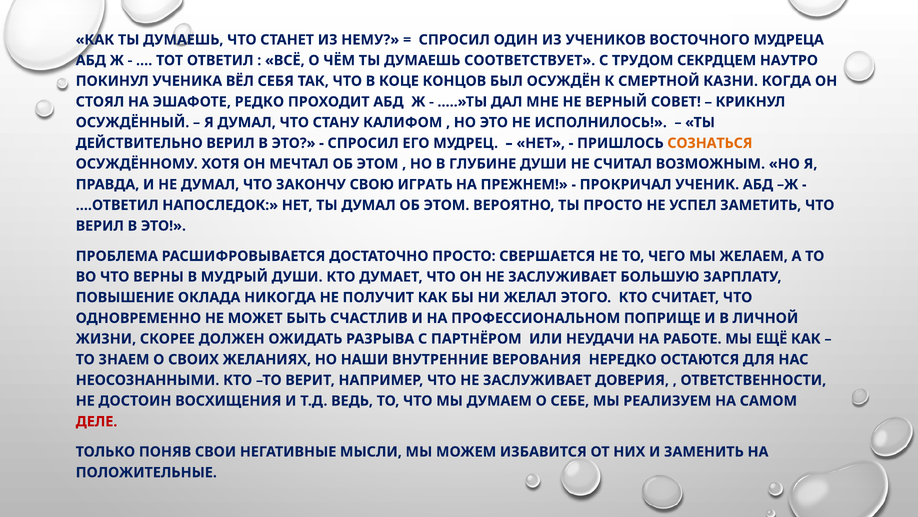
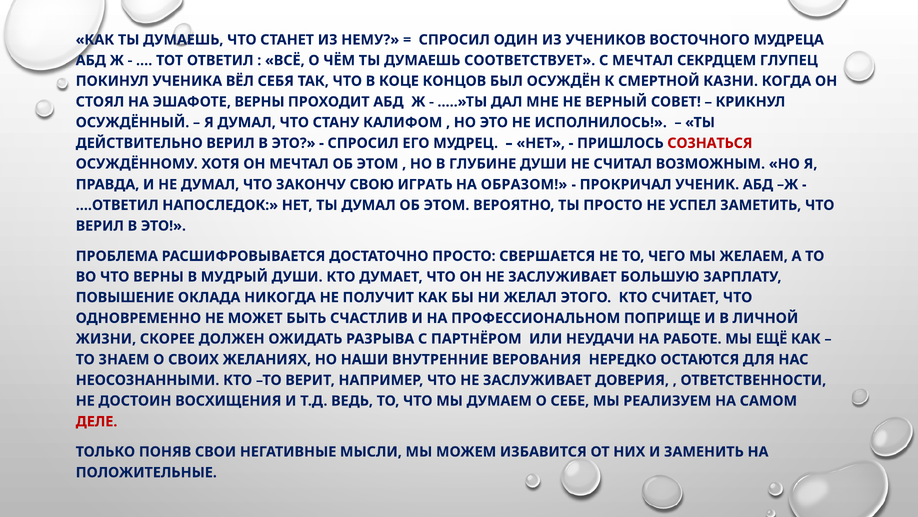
С ТРУДОМ: ТРУДОМ -> МЕЧТАЛ (643, 60)
НАУТРО: НАУТРО -> ГЛУПЕЦ (789, 60)
ЭШАФОТЕ РЕДКО: РЕДКО -> ВЕРНЫ (259, 102)
СОЗНАТЬСЯ colour: orange -> red (710, 143)
ПРЕЖНЕМ: ПРЕЖНЕМ -> ОБРАЗОМ (524, 184)
